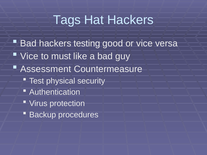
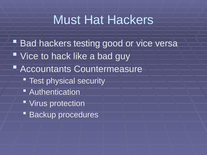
Tags: Tags -> Must (67, 20)
must: must -> hack (61, 56)
Assessment: Assessment -> Accountants (46, 69)
